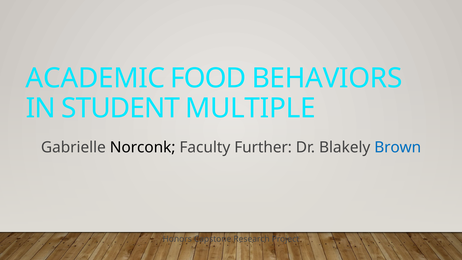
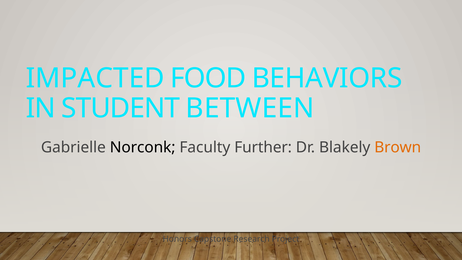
ACADEMIC: ACADEMIC -> IMPACTED (95, 78)
MULTIPLE: MULTIPLE -> BETWEEN (250, 108)
Brown colour: blue -> orange (398, 147)
